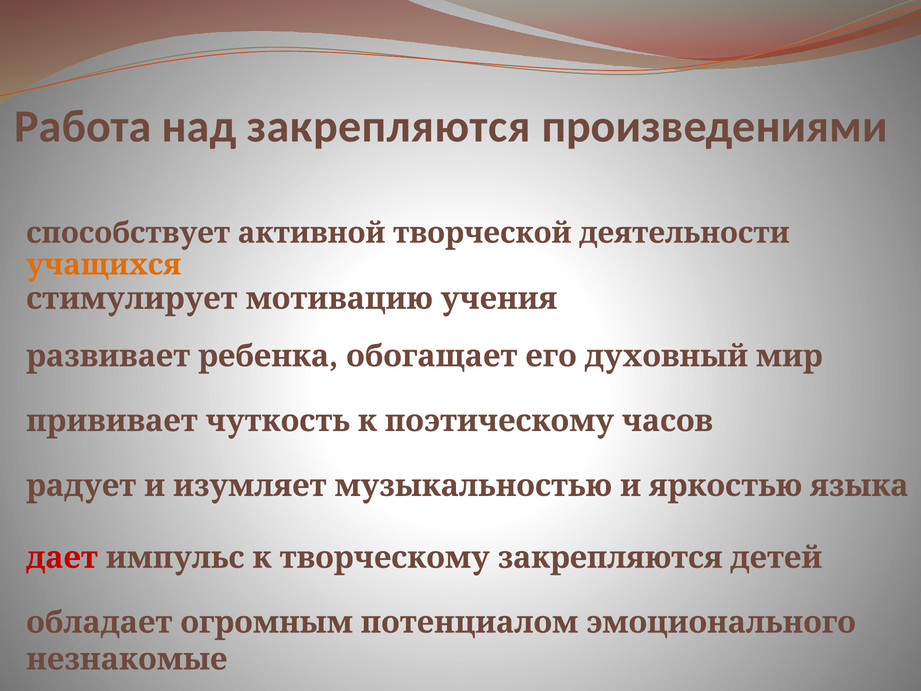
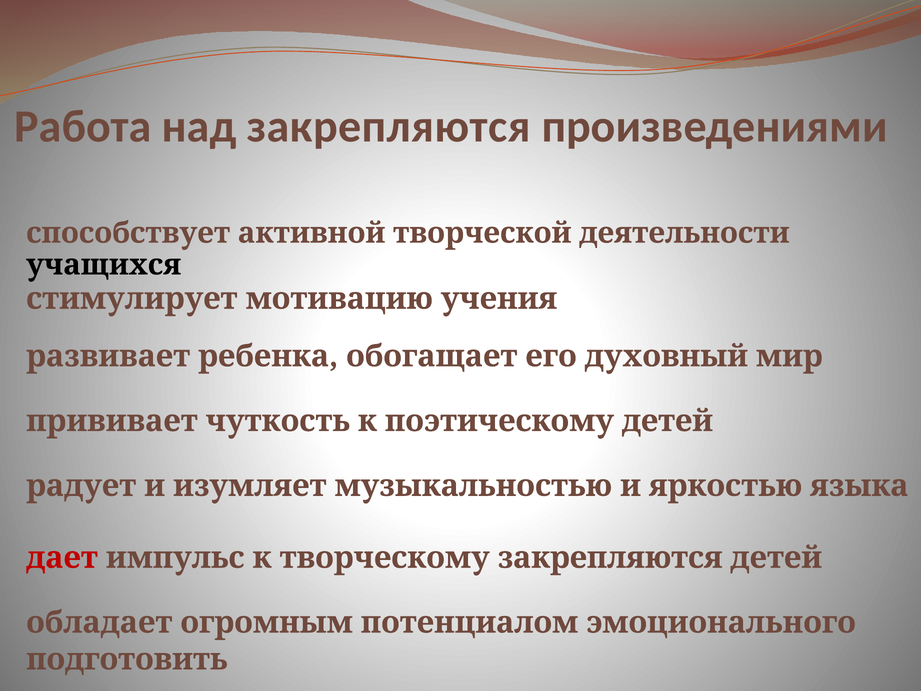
учащихся colour: orange -> black (104, 265)
поэтическому часов: часов -> детей (667, 421)
незнакомые: незнакомые -> подготовить (127, 659)
